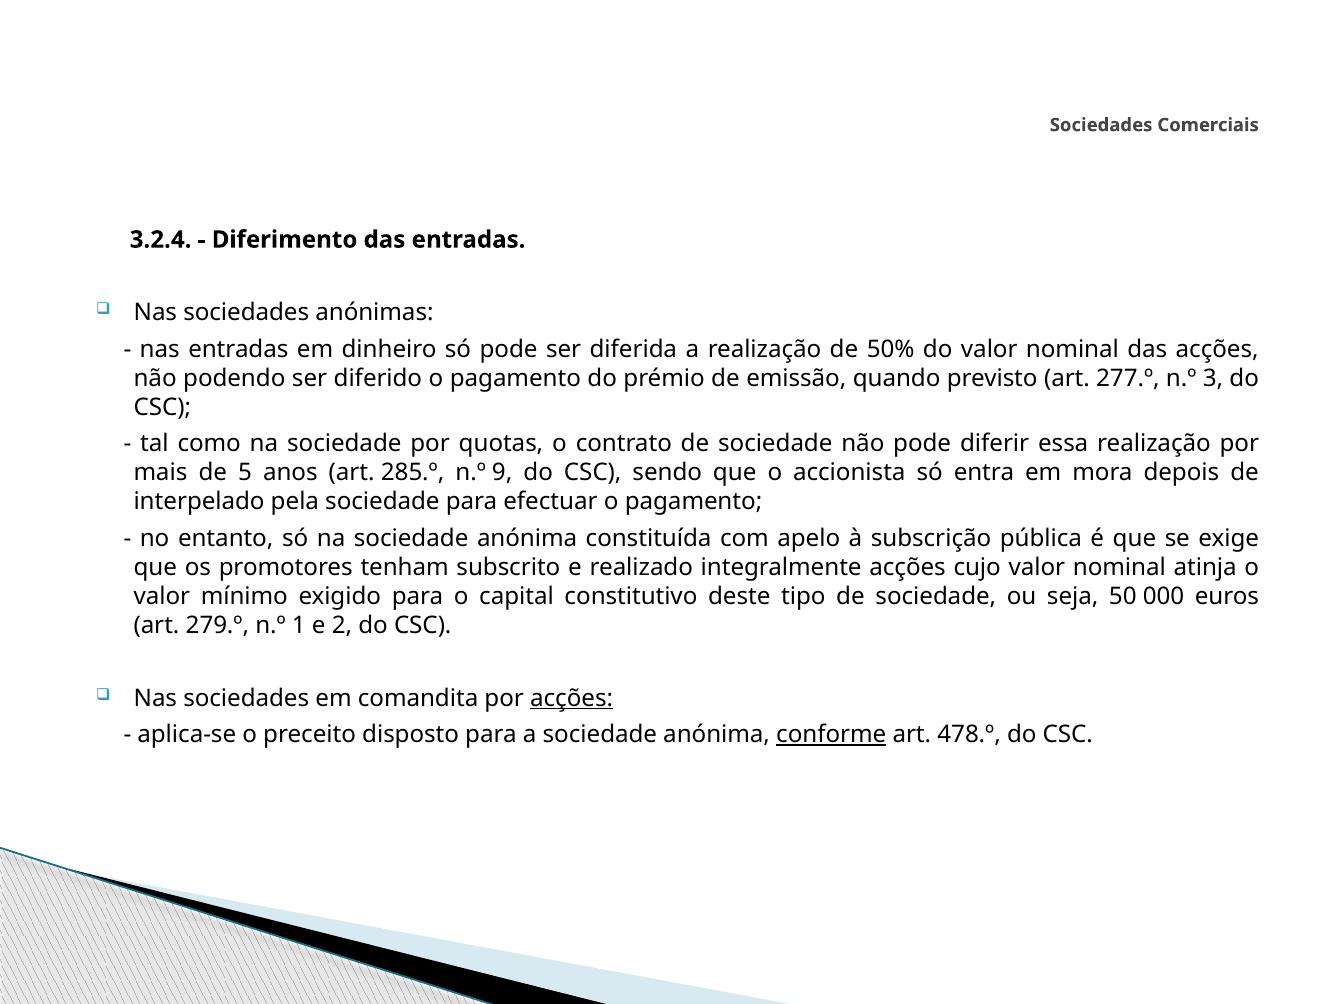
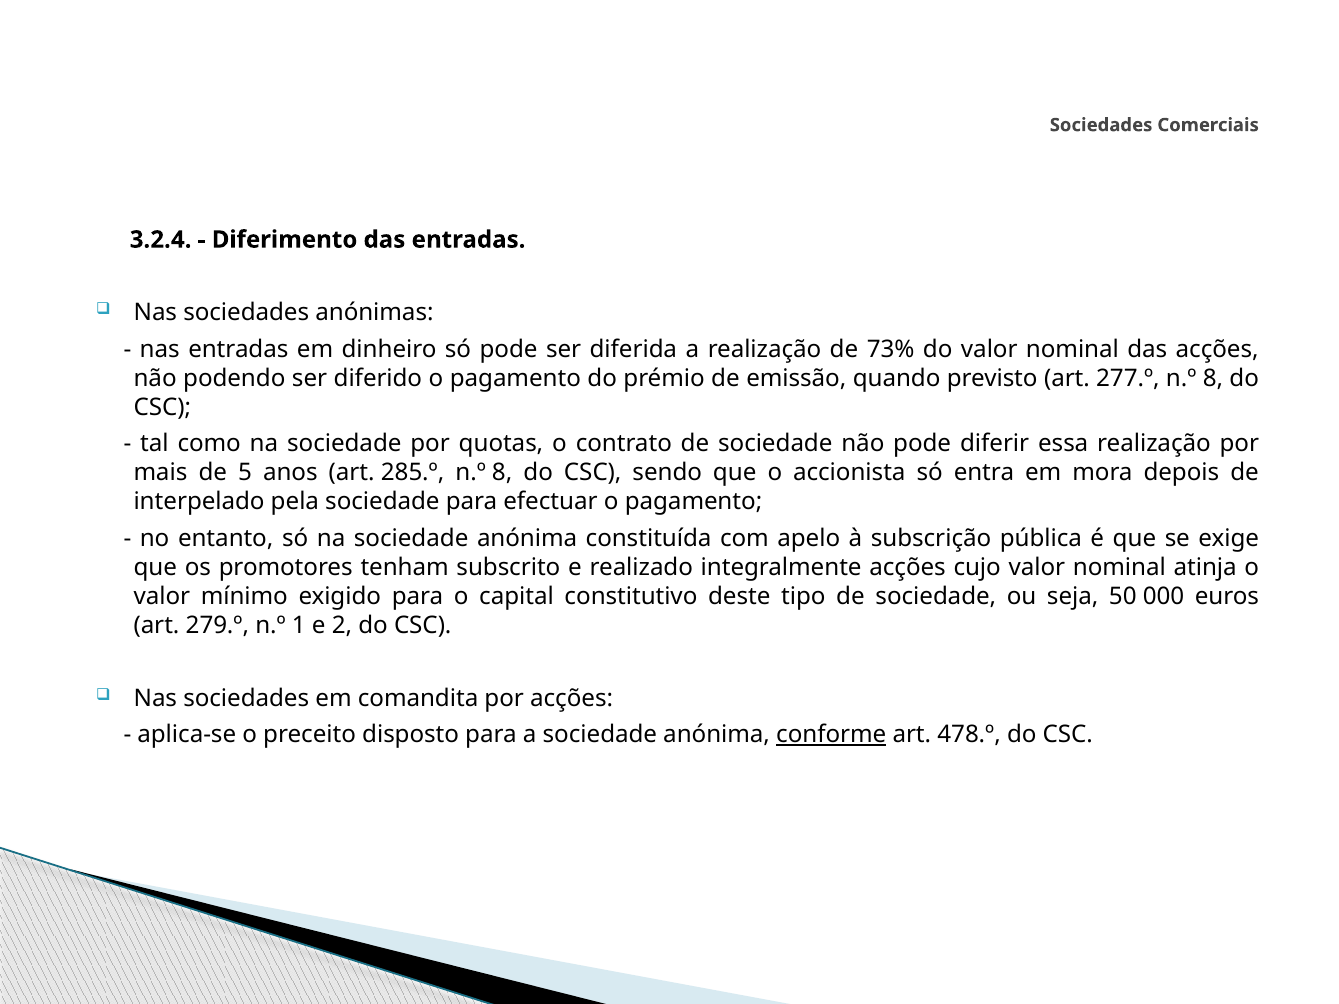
50%: 50% -> 73% (891, 349)
277.º n.º 3: 3 -> 8 (1213, 378)
285.º n.º 9: 9 -> 8 (502, 473)
acções underline: present -> none (572, 698)
